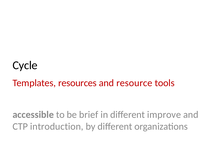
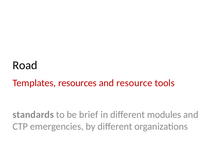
Cycle: Cycle -> Road (25, 65)
accessible: accessible -> standards (33, 114)
improve: improve -> modules (164, 114)
introduction: introduction -> emergencies (57, 126)
